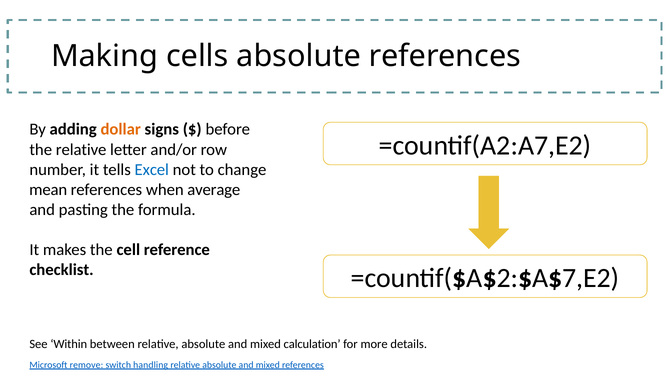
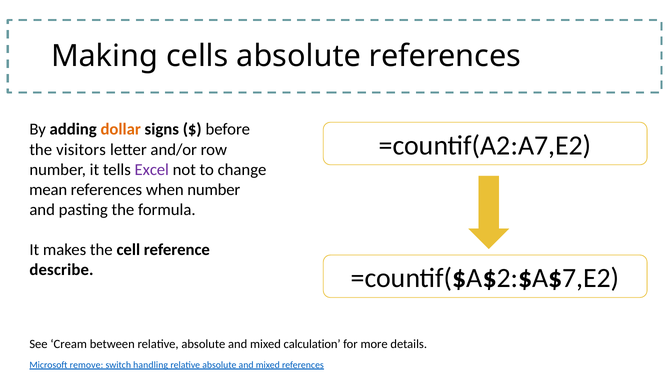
the relative: relative -> visitors (81, 150)
Excel colour: blue -> purple (152, 170)
when average: average -> number (214, 190)
checklist: checklist -> describe (61, 270)
Within: Within -> Cream (69, 345)
